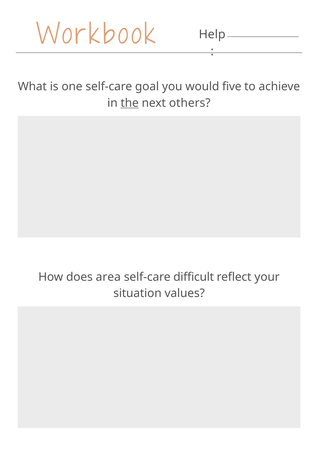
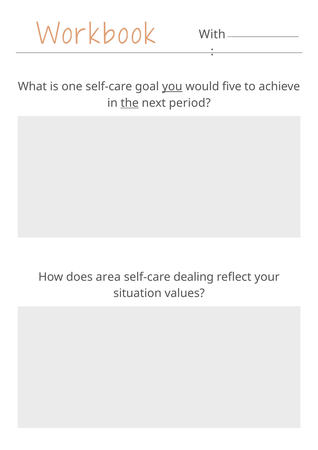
Help: Help -> With (212, 34)
you underline: none -> present (172, 86)
others: others -> period (190, 103)
difficult: difficult -> dealing (194, 277)
